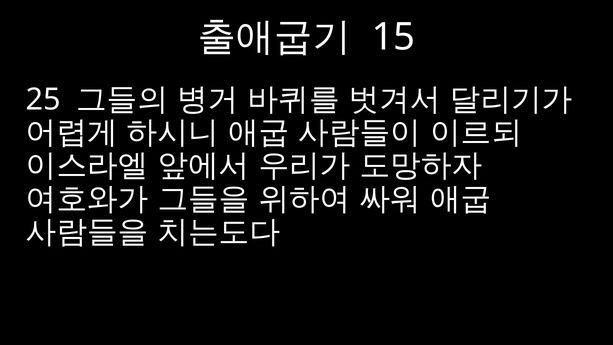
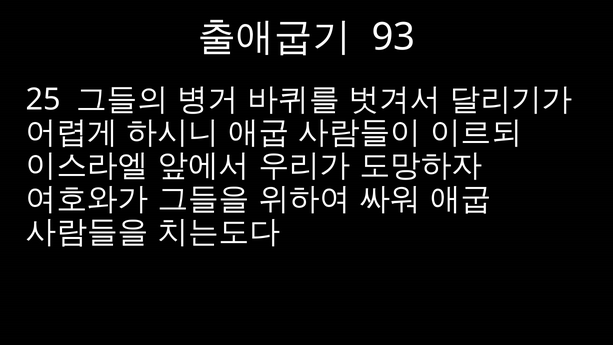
15: 15 -> 93 (393, 37)
